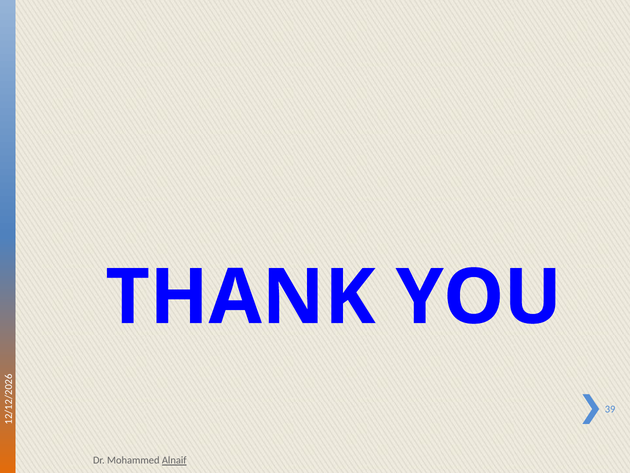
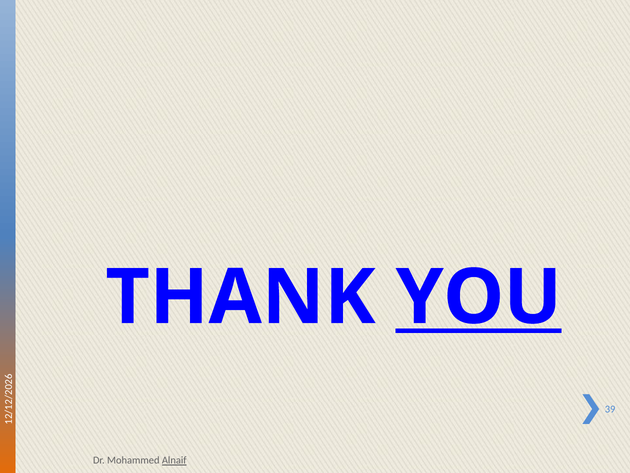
YOU underline: none -> present (479, 297)
